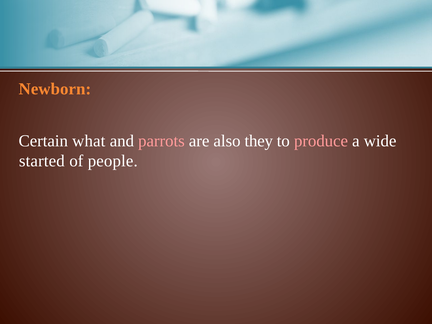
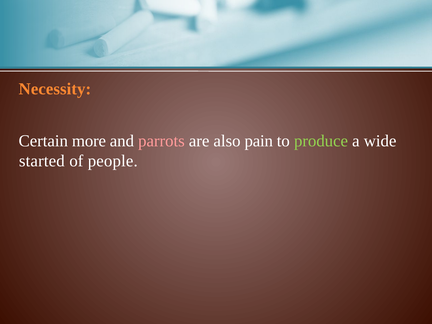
Newborn: Newborn -> Necessity (55, 89)
what: what -> more (89, 141)
they: they -> pain (259, 141)
produce colour: pink -> light green (321, 141)
